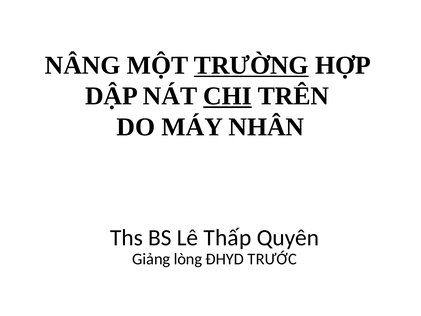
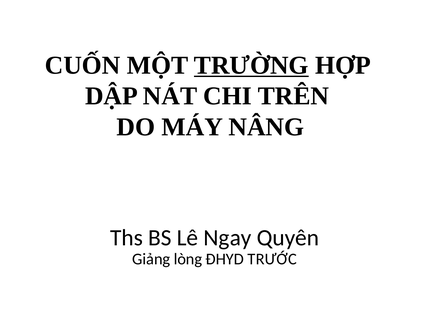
NÂNG: NÂNG -> CUỐN (83, 65)
CHI underline: present -> none (228, 96)
NHÂN: NHÂN -> NÂNG (266, 127)
Thấp: Thấp -> Ngay (228, 238)
